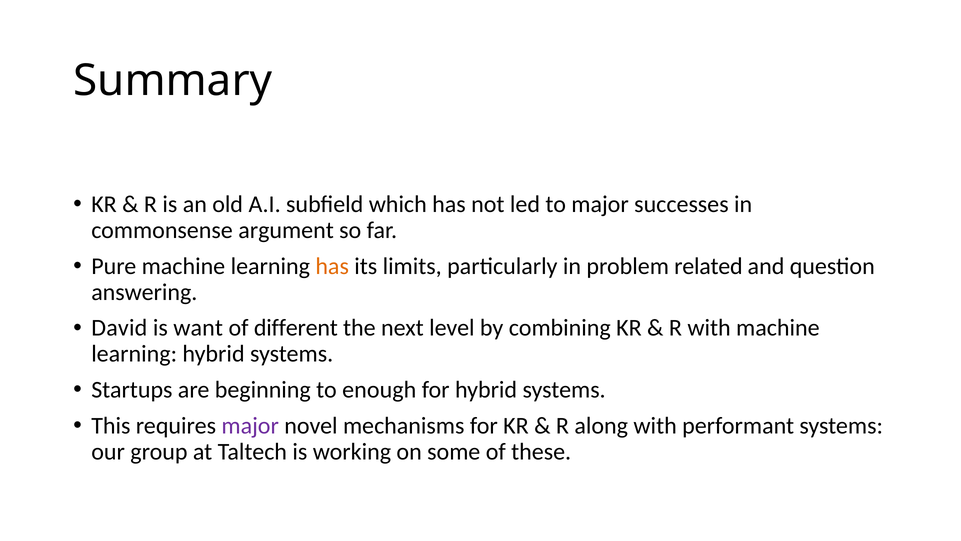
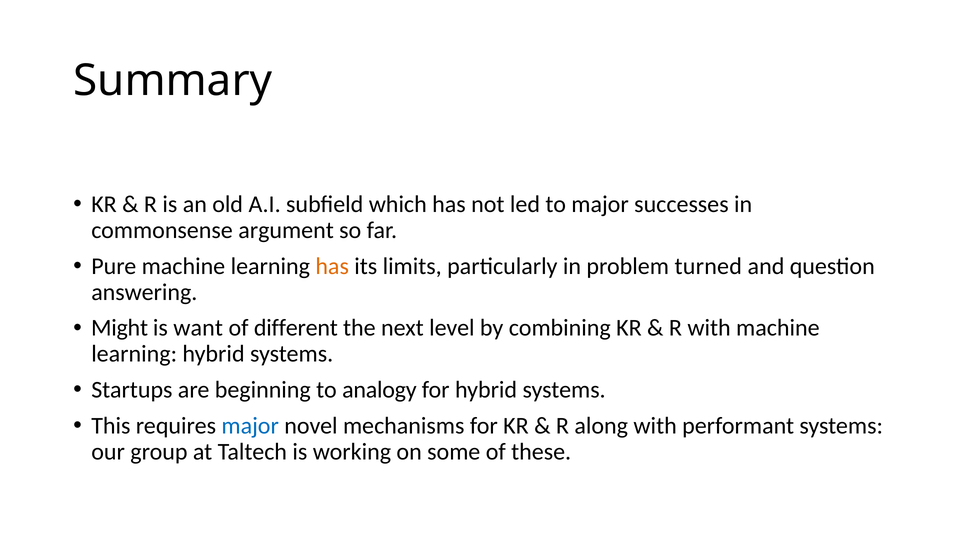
related: related -> turned (708, 266)
David: David -> Might (120, 328)
enough: enough -> analogy (379, 390)
major colour: purple -> blue (250, 426)
